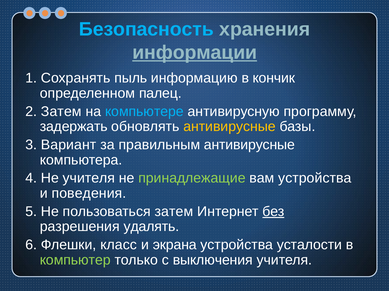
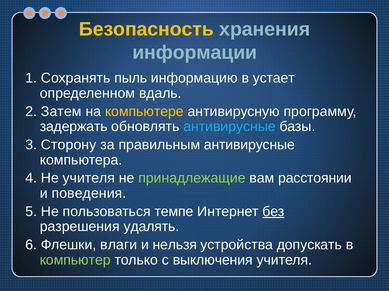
Безопасность colour: light blue -> yellow (146, 29)
информации underline: present -> none (195, 53)
кончик: кончик -> устает (274, 78)
палец: палец -> вдаль (160, 93)
компьютере colour: light blue -> yellow (144, 112)
антивирусные colour: yellow -> light blue (230, 127)
Вариант: Вариант -> Сторону (69, 145)
вам устройства: устройства -> расстоянии (315, 179)
пользоваться затем: затем -> темпе (174, 212)
класс: класс -> влаги (119, 245)
экрана: экрана -> нельзя (175, 245)
усталости: усталости -> допускать (309, 245)
